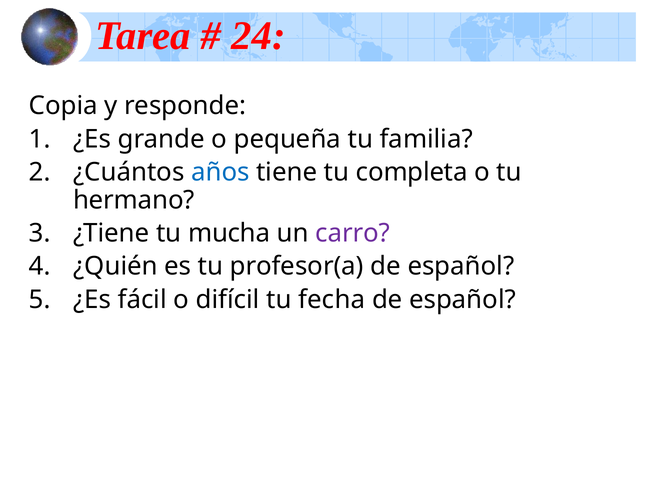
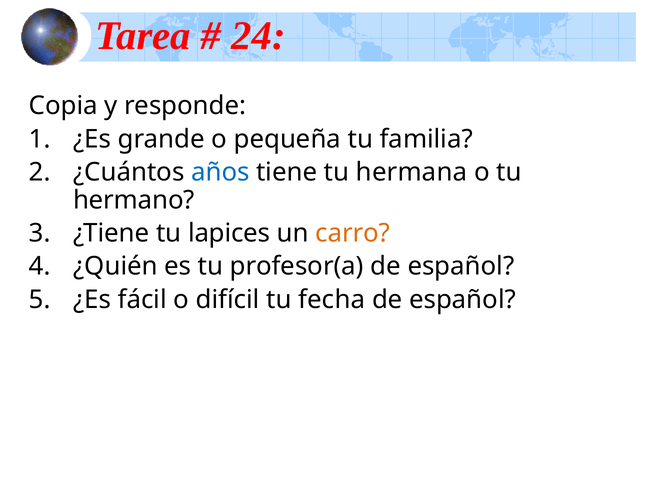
completa: completa -> hermana (412, 172)
mucha: mucha -> lapices (229, 233)
carro colour: purple -> orange (353, 233)
